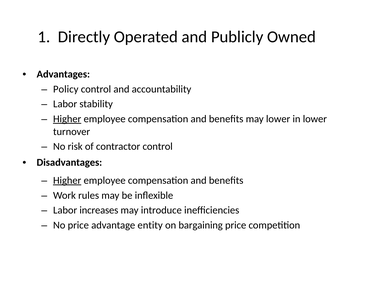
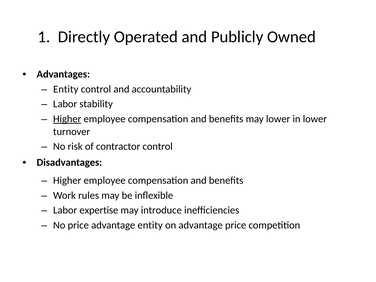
Policy: Policy -> Entity (66, 89)
Higher underline: present -> none (67, 180)
increases: increases -> expertise (99, 210)
on bargaining: bargaining -> advantage (201, 225)
